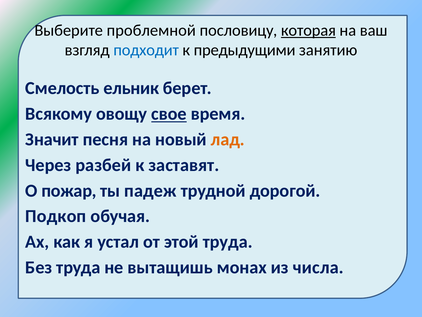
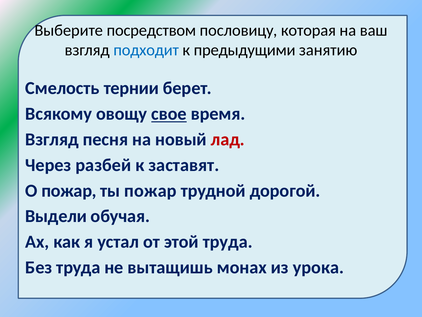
проблемной: проблемной -> посредством (151, 30)
которая underline: present -> none (308, 30)
ельник: ельник -> тернии (131, 88)
Значит: Значит -> Взгляд (52, 139)
лад colour: orange -> red (228, 139)
ты падеж: падеж -> пожар (150, 190)
Подкоп: Подкоп -> Выдели (56, 216)
числа: числа -> урока (318, 267)
